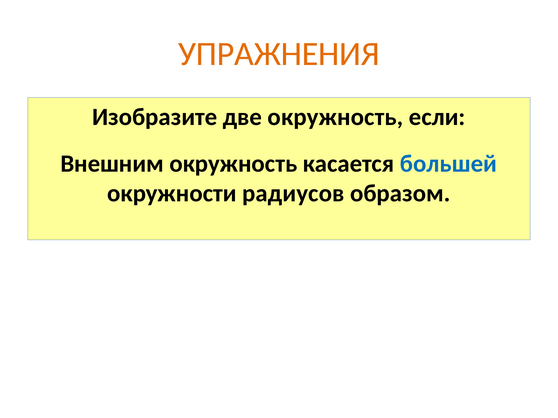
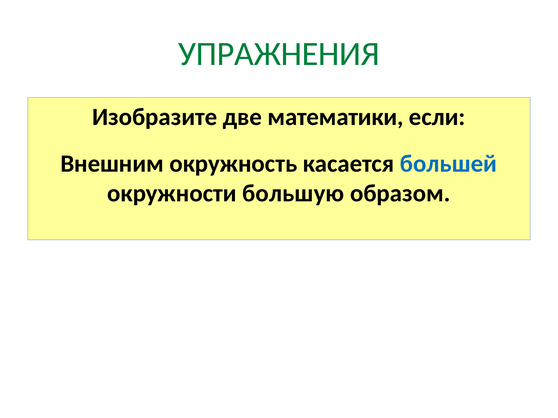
УПРАЖНЕНИЯ colour: orange -> green (279, 54)
две окружность: окружность -> математики (336, 117)
радиусов: радиусов -> большую (293, 194)
